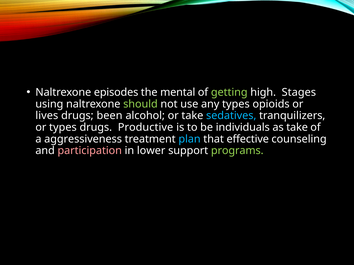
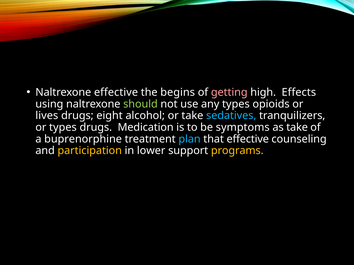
Naltrexone episodes: episodes -> effective (116, 92)
mental: mental -> begins (178, 92)
getting colour: light green -> pink (229, 92)
Stages: Stages -> Effects (299, 92)
been: been -> eight (110, 116)
Productive: Productive -> Medication (146, 128)
individuals: individuals -> symptoms (243, 128)
aggressiveness: aggressiveness -> buprenorphine (83, 139)
participation colour: pink -> yellow (90, 151)
programs colour: light green -> yellow (237, 151)
